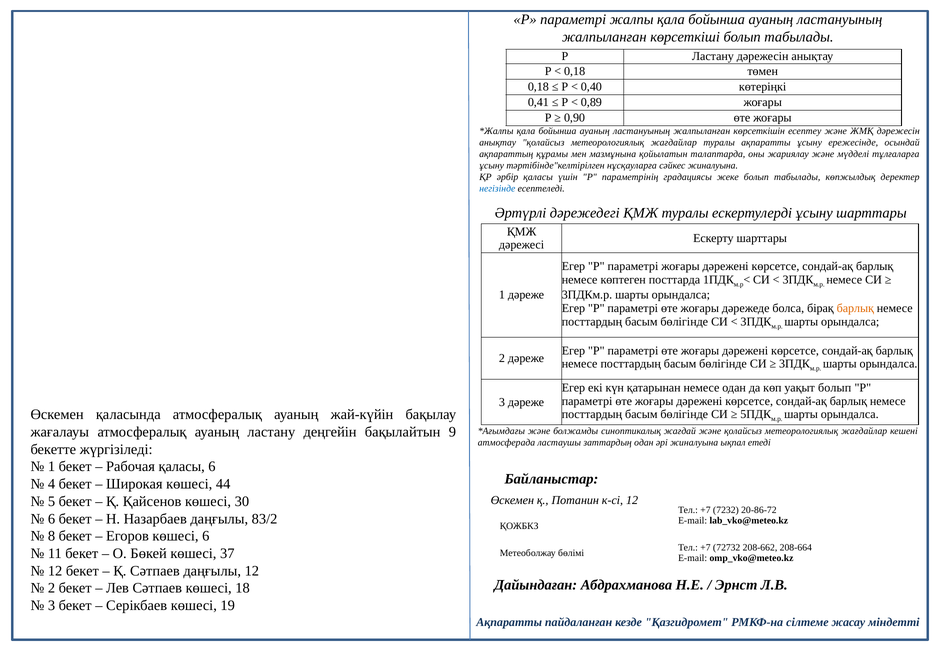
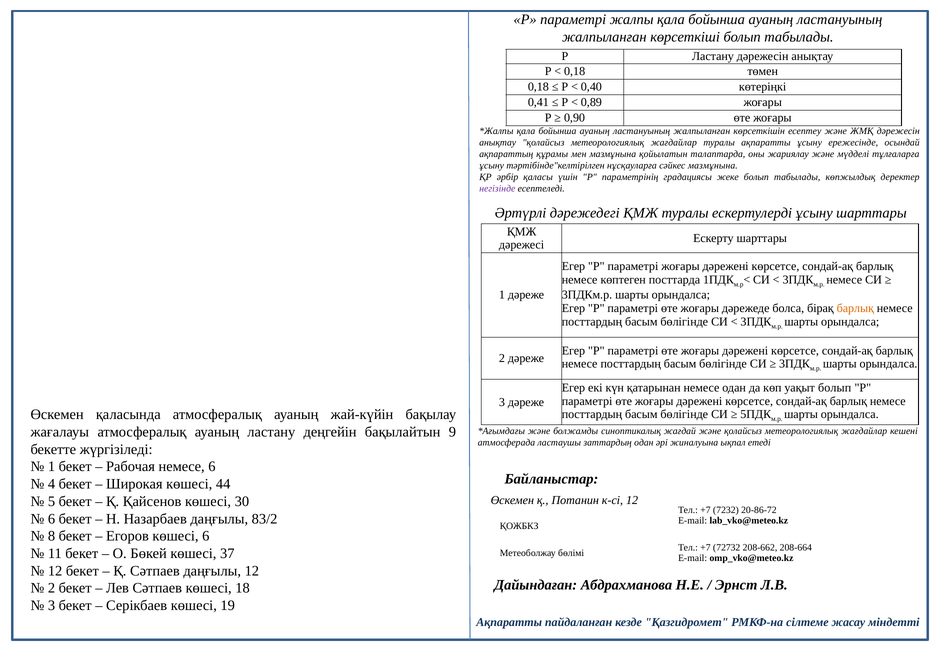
сәйкес жиналуына: жиналуына -> мазмұнына (713, 165)
негізінде colour: blue -> purple (497, 189)
Рабочая қаласы: қаласы -> немесе (182, 467)
